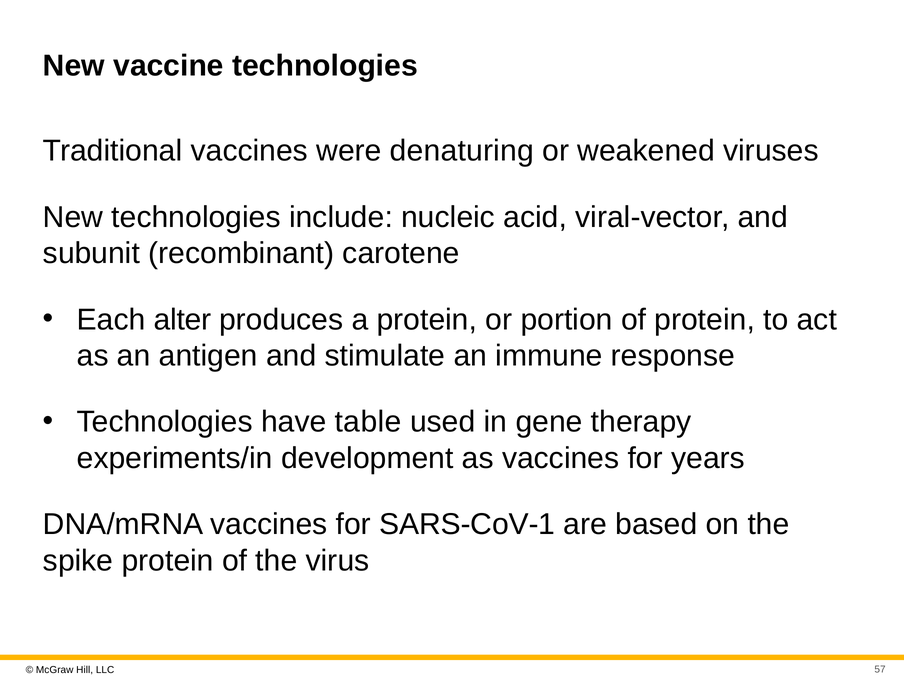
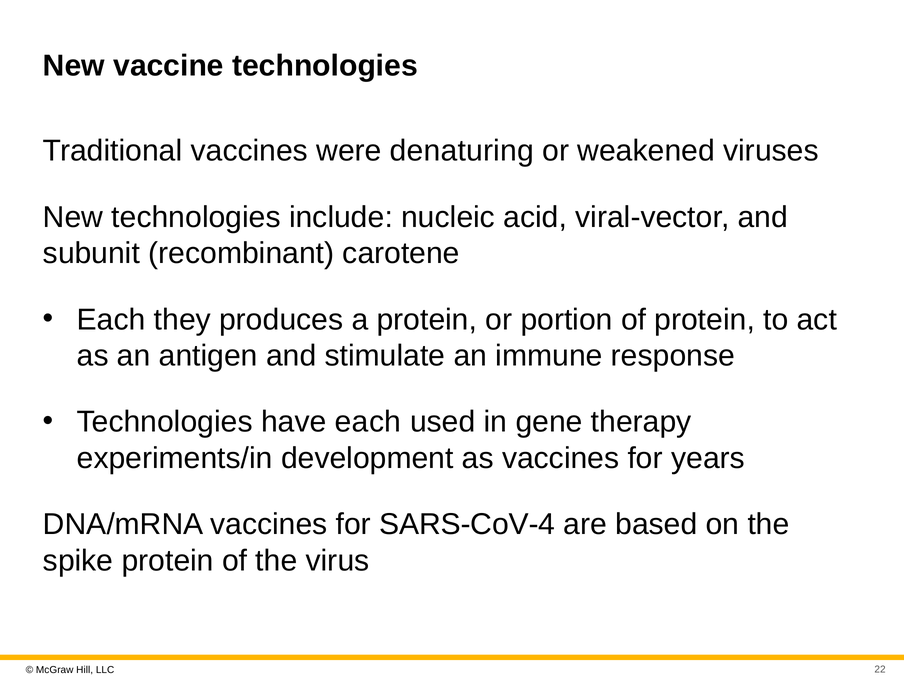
alter: alter -> they (182, 320)
have table: table -> each (368, 422)
SARS-CoV-1: SARS-CoV-1 -> SARS-CoV-4 (467, 524)
57: 57 -> 22 (880, 669)
